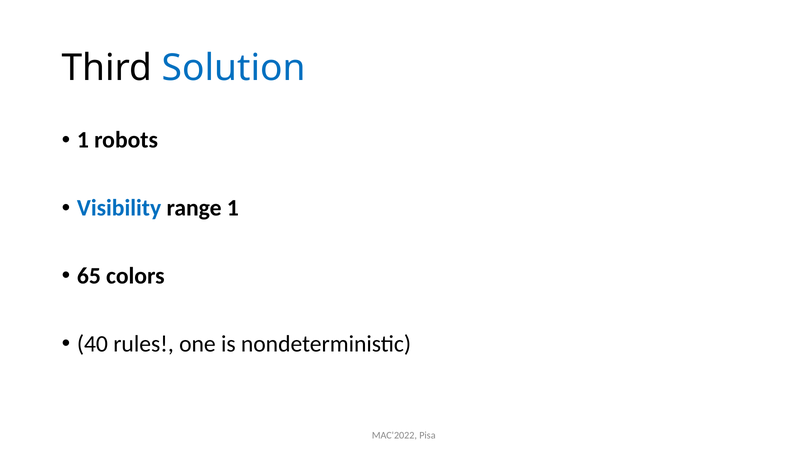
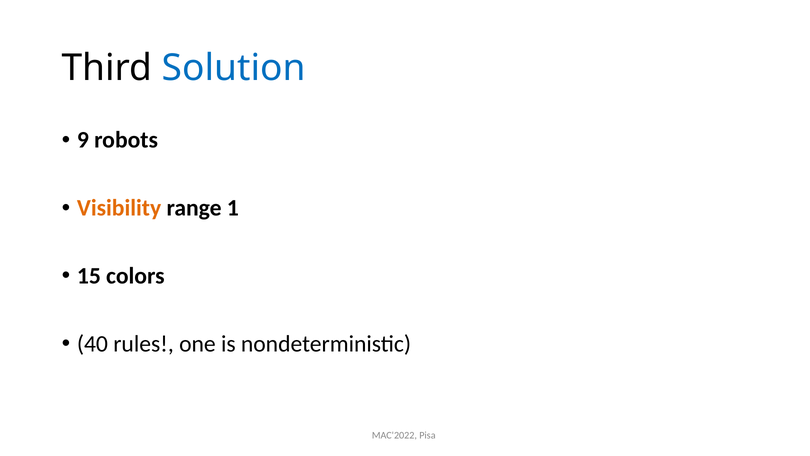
1: 1 -> 9 (83, 140)
Visibility colour: blue -> orange (119, 208)
65: 65 -> 15 (89, 276)
